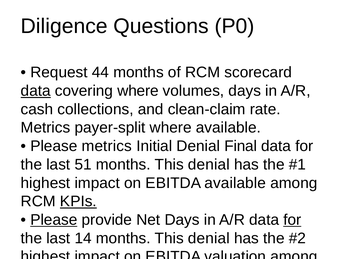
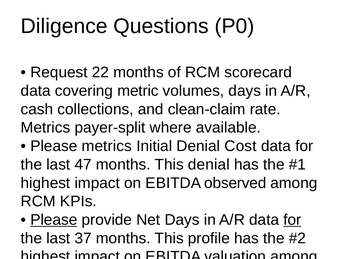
44: 44 -> 22 (100, 73)
data underline: present -> none (36, 91)
covering where: where -> metric (138, 91)
Denial Final: Final -> Cost (241, 146)
51: 51 -> 47 (83, 165)
EBITDA available: available -> observed (235, 183)
KPIs underline: present -> none (78, 202)
14: 14 -> 37 (83, 239)
denial: denial -> profile (209, 239)
